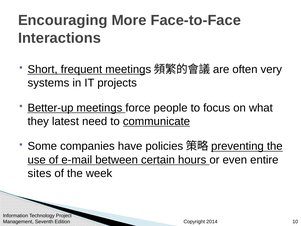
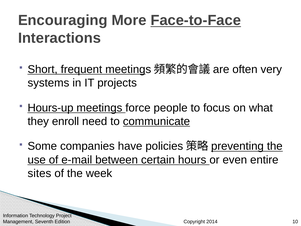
Face-to-Face underline: none -> present (196, 20)
Better-up: Better-up -> Hours-up (51, 108)
latest: latest -> enroll (66, 121)
